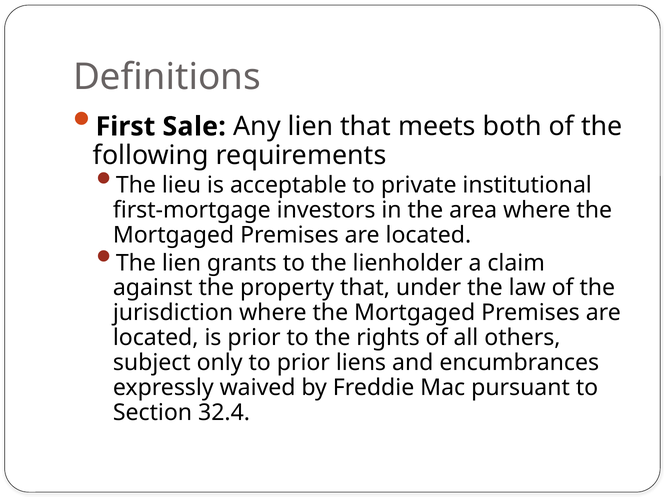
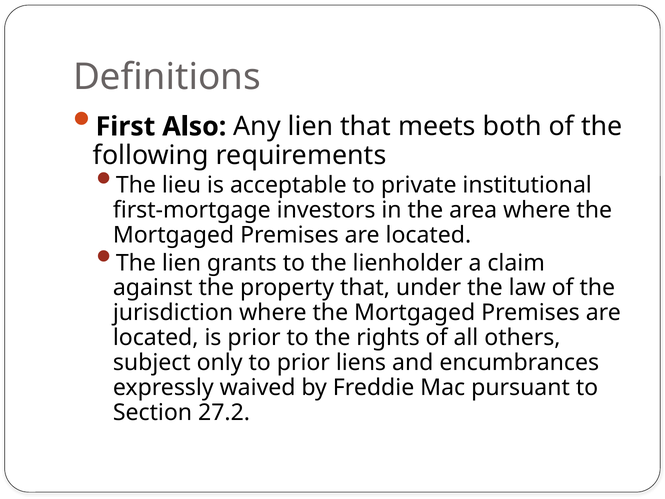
Sale: Sale -> Also (194, 127)
32.4: 32.4 -> 27.2 (224, 412)
